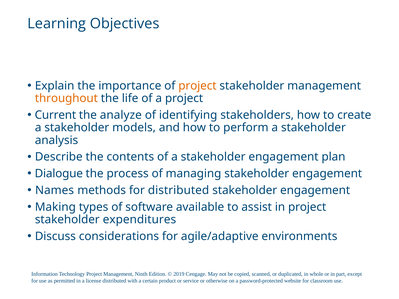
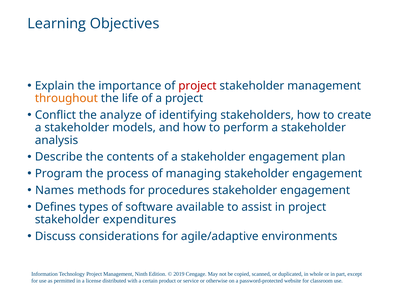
project colour: orange -> red (197, 86)
Current: Current -> Conflict (55, 115)
Dialogue: Dialogue -> Program (59, 174)
for distributed: distributed -> procedures (179, 190)
Making: Making -> Defines (55, 207)
